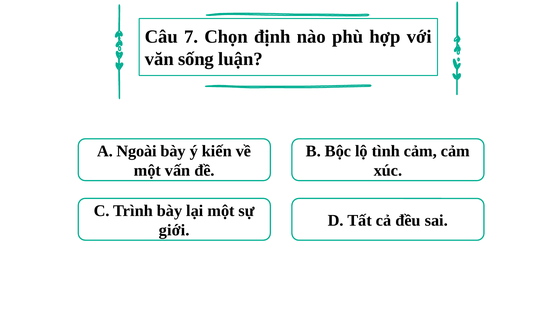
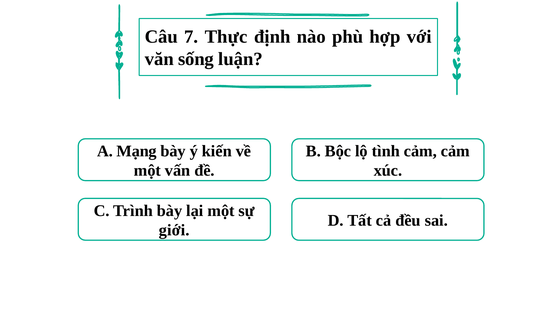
Chọn: Chọn -> Thực (226, 37)
Ngoài: Ngoài -> Mạng (137, 151)
